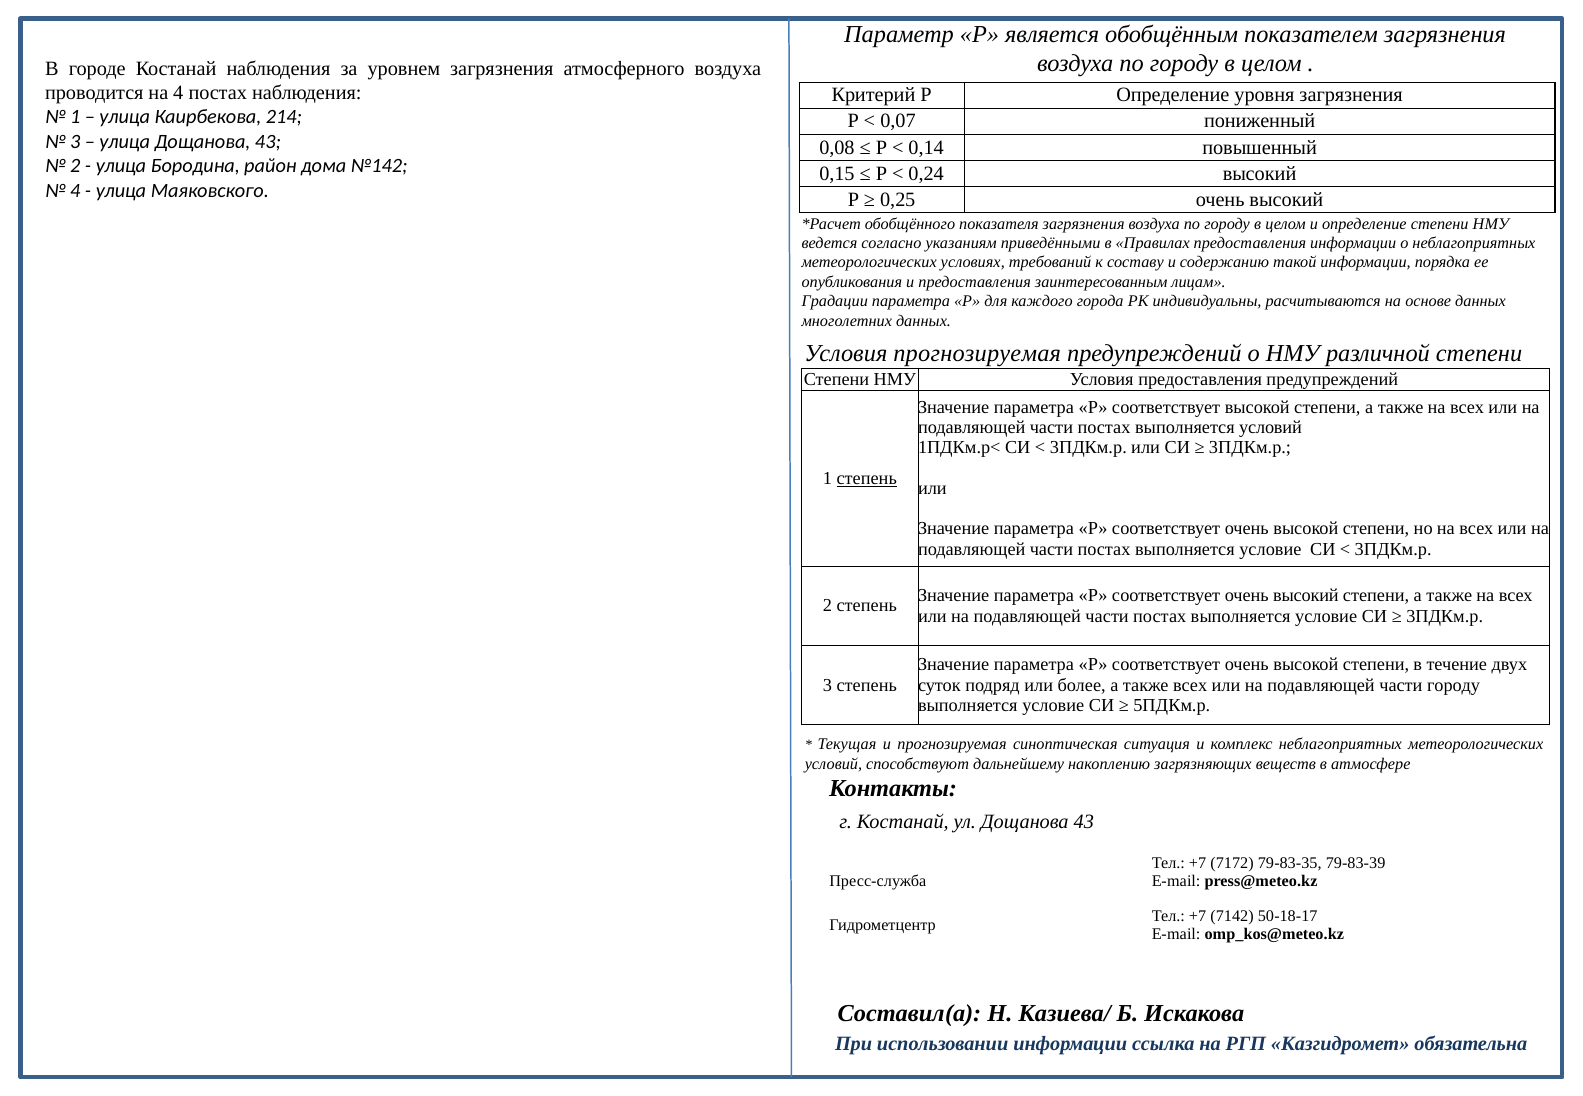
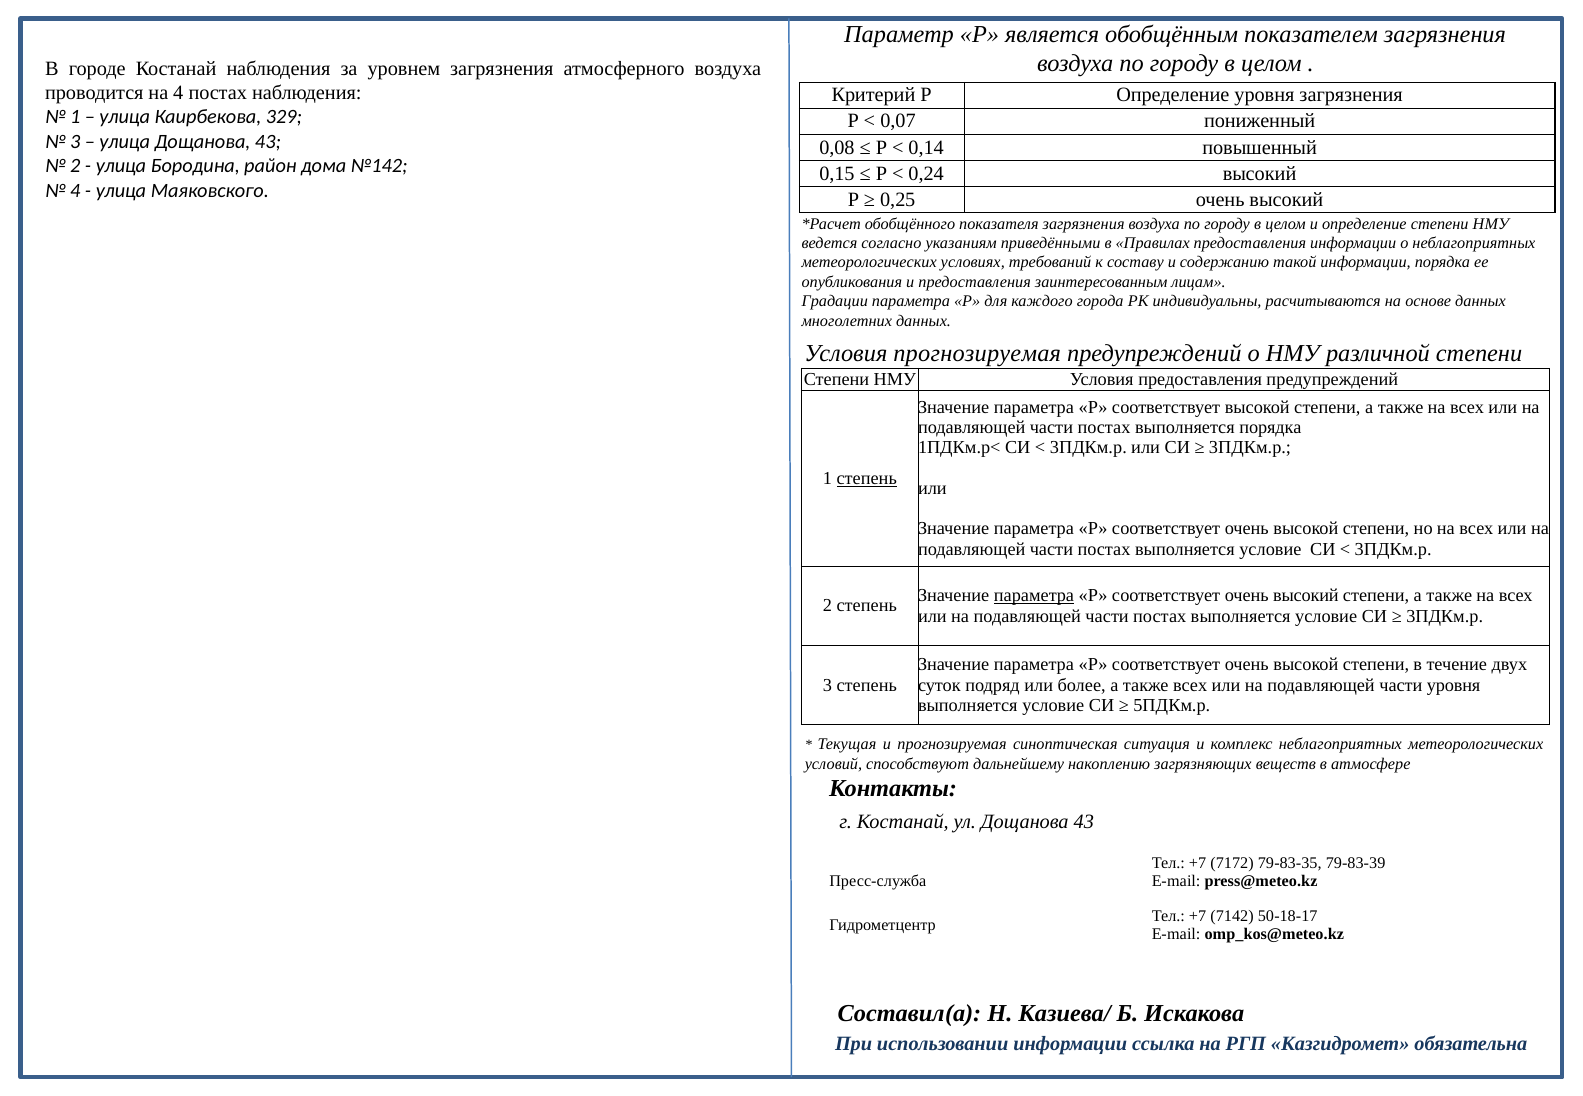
214: 214 -> 329 (284, 117)
выполняется условий: условий -> порядка (1270, 428)
параметра underline: none -> present (1034, 596)
части городу: городу -> уровня (1454, 685)
